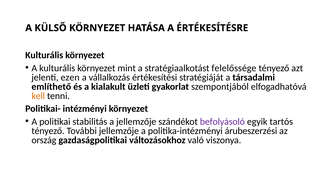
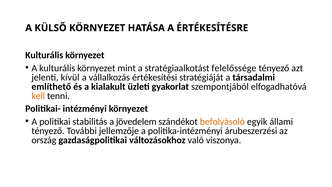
ezen: ezen -> kívül (70, 77)
a jellemzője: jellemzője -> jövedelem (136, 121)
befolyásoló colour: purple -> orange (222, 121)
tartós: tartós -> állami (281, 121)
